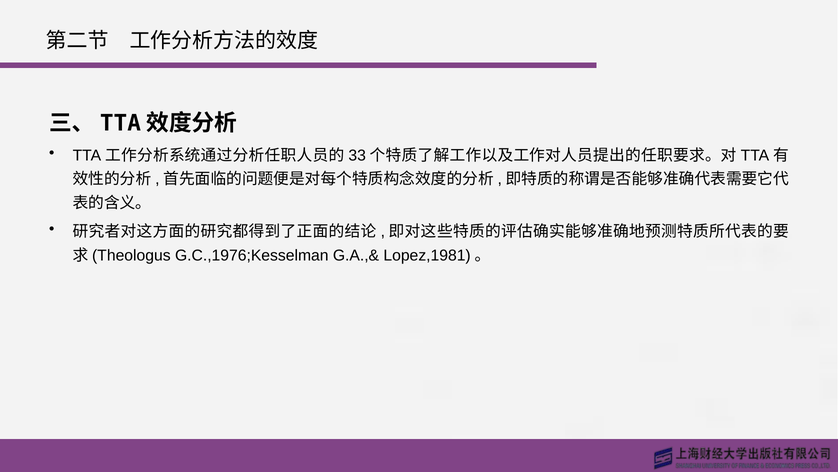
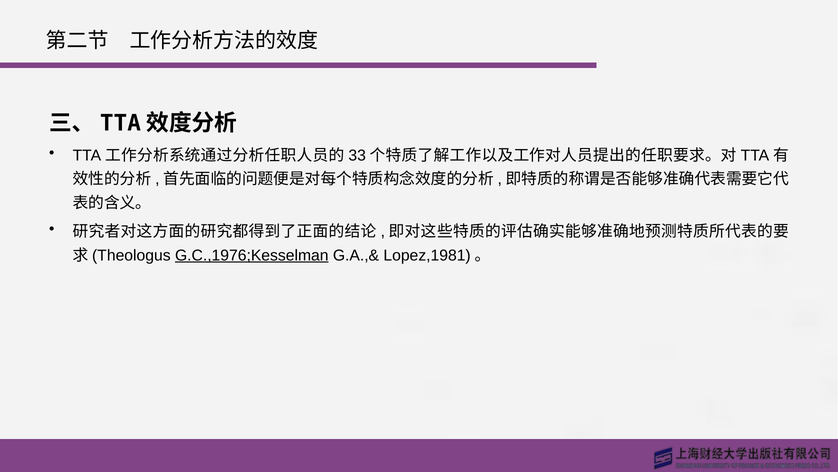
G.C.,1976;Kesselman underline: none -> present (252, 255)
